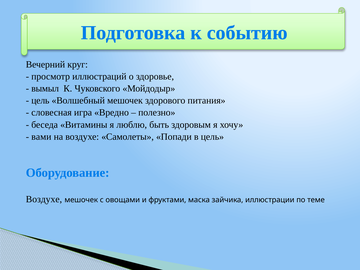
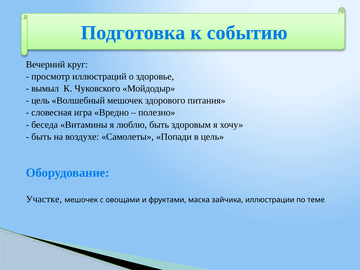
вами: вами -> быть (41, 137)
Воздухе: Воздухе -> Участке (44, 199)
